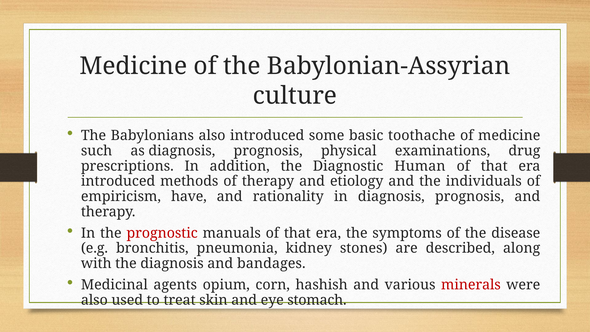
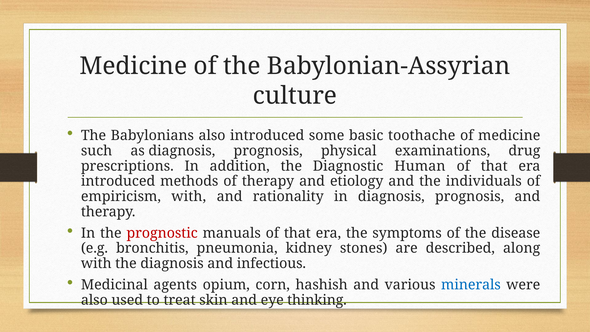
empiricism have: have -> with (189, 196)
bandages: bandages -> infectious (271, 263)
minerals colour: red -> blue (471, 285)
stomach: stomach -> thinking (317, 300)
